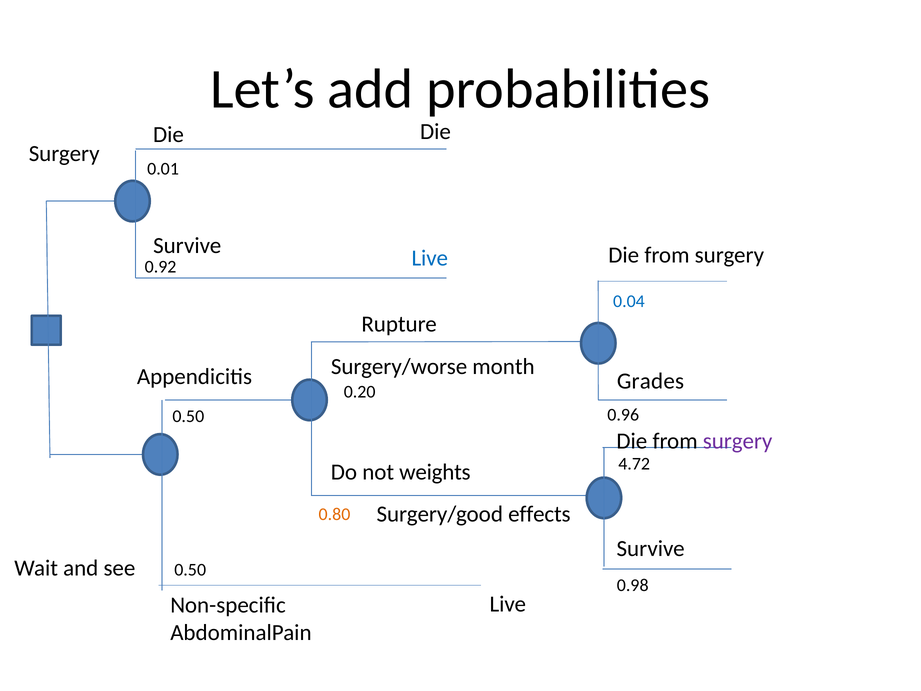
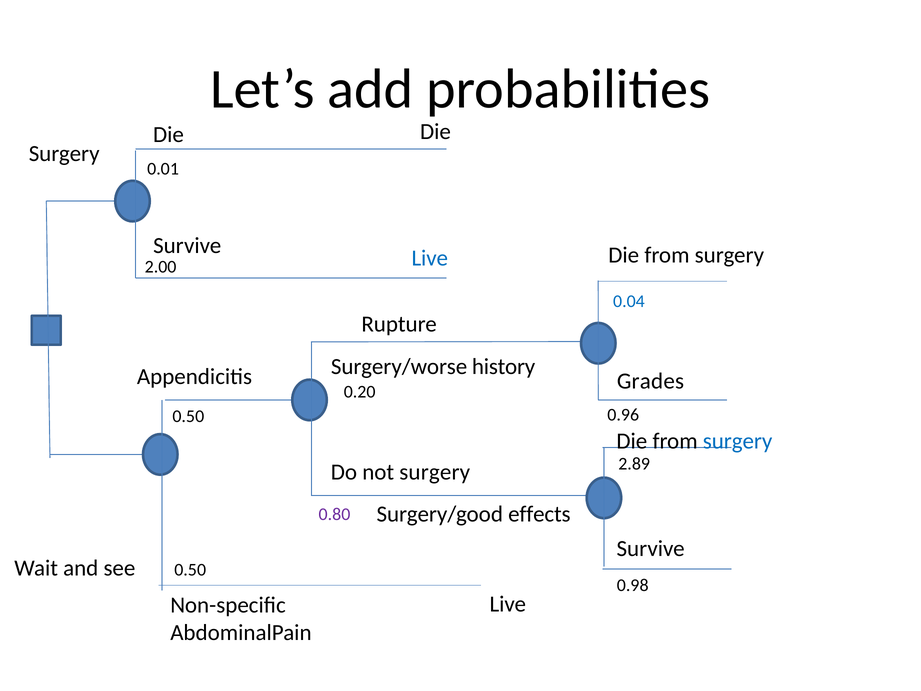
0.92: 0.92 -> 2.00 (161, 267)
month: month -> history (504, 367)
surgery colour: purple -> blue (738, 441)
4.72: 4.72 -> 2.89 (634, 464)
not weights: weights -> surgery (435, 472)
0.80 colour: orange -> purple (334, 514)
